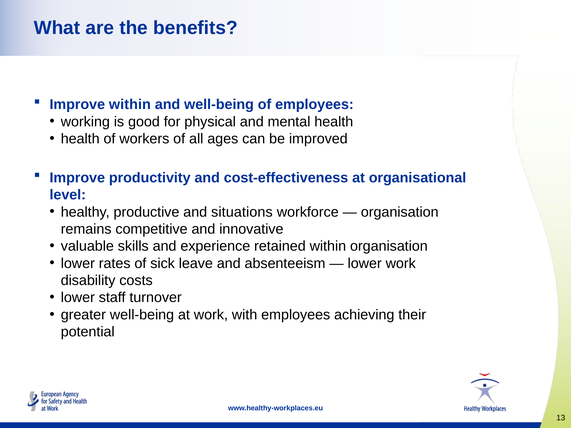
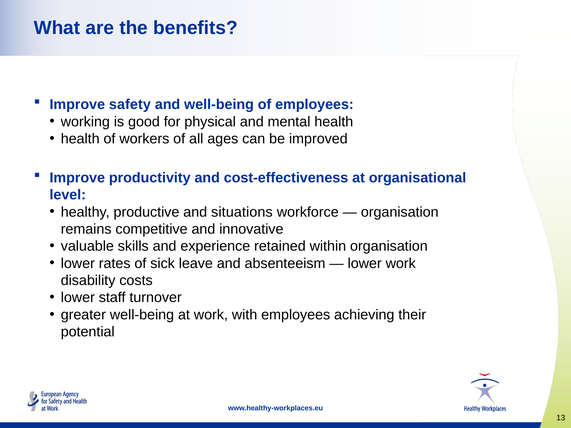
Improve within: within -> safety (130, 105)
